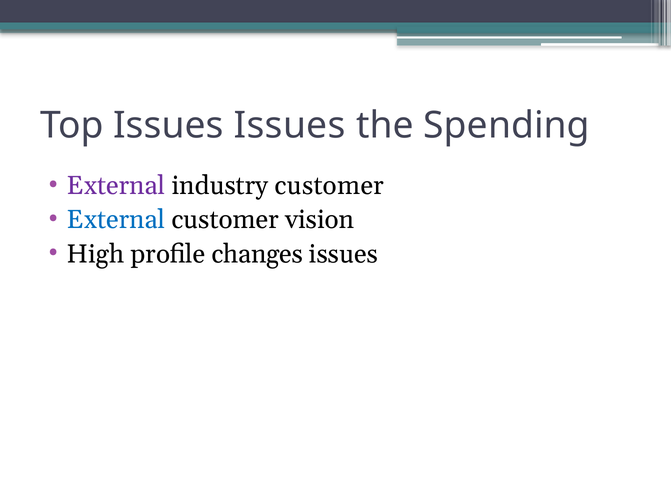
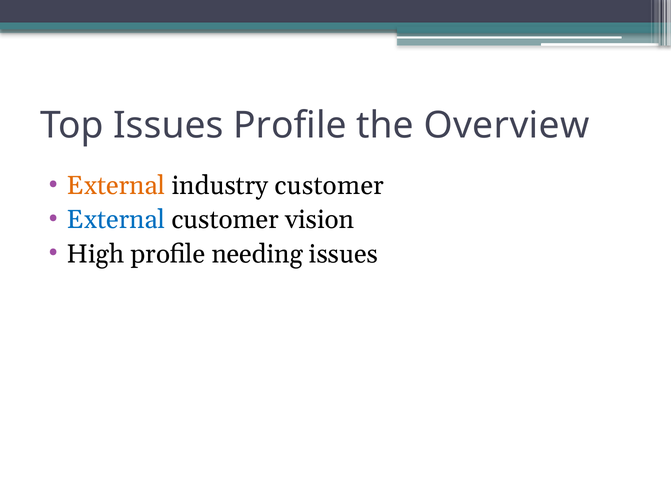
Issues Issues: Issues -> Profile (290, 126)
Spending: Spending -> Overview (507, 126)
External colour: purple -> orange (116, 186)
changes: changes -> needing (257, 254)
